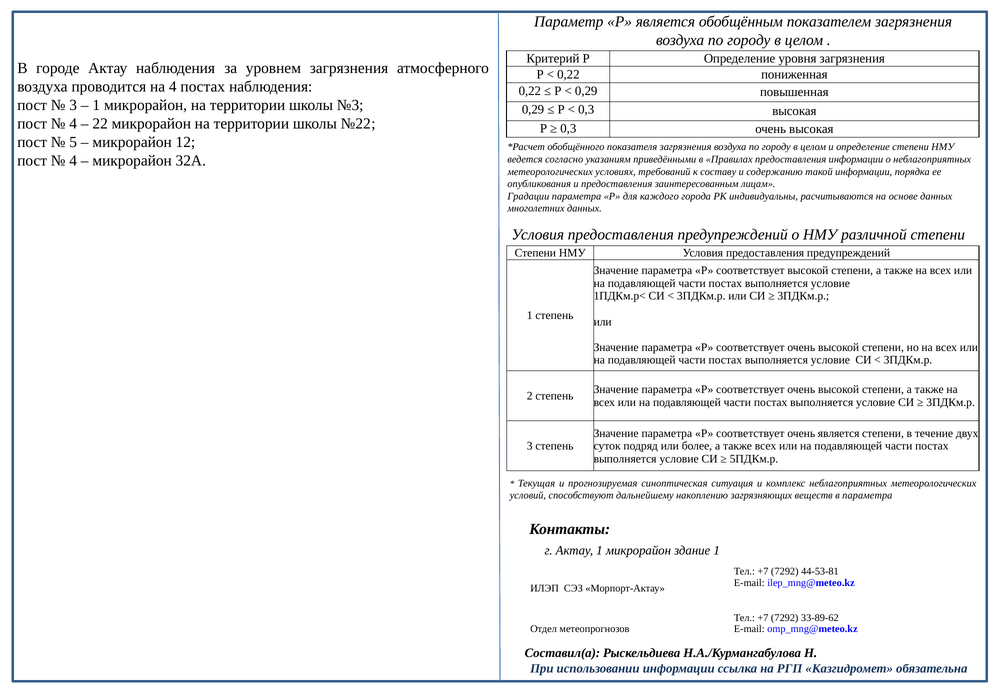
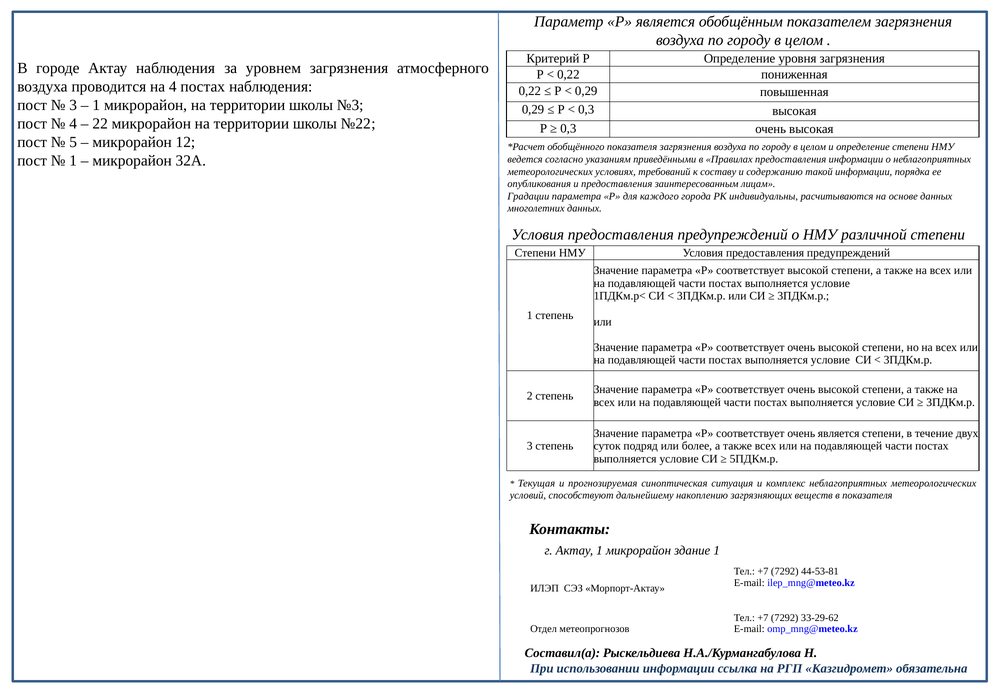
4: 4 -> 1 (73, 161)
в параметра: параметра -> показателя (867, 495)
33-89-62: 33-89-62 -> 33-29-62 (820, 617)
